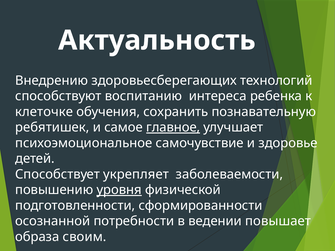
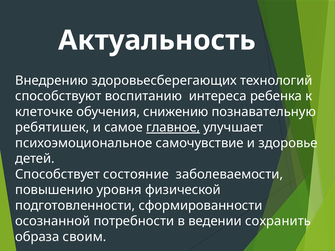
сохранить: сохранить -> снижению (176, 112)
укрепляет: укрепляет -> состояние (136, 174)
уровня underline: present -> none (119, 190)
повышает: повышает -> сохранить (278, 221)
